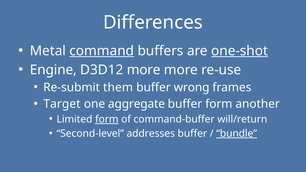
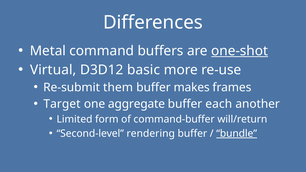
command underline: present -> none (102, 51)
Engine: Engine -> Virtual (53, 70)
D3D12 more: more -> basic (144, 70)
wrong: wrong -> makes (192, 87)
buffer form: form -> each (219, 104)
form underline: present -> none (107, 119)
addresses: addresses -> rendering (151, 134)
